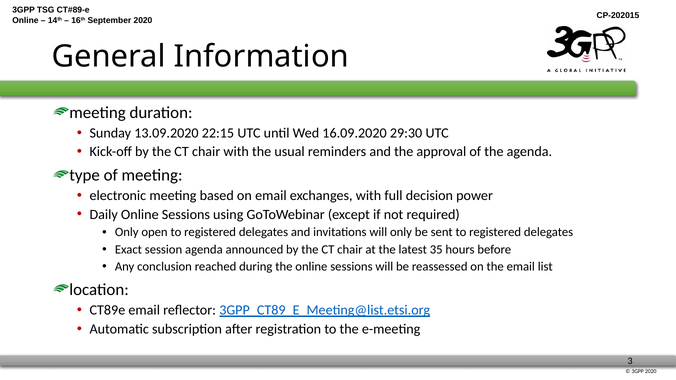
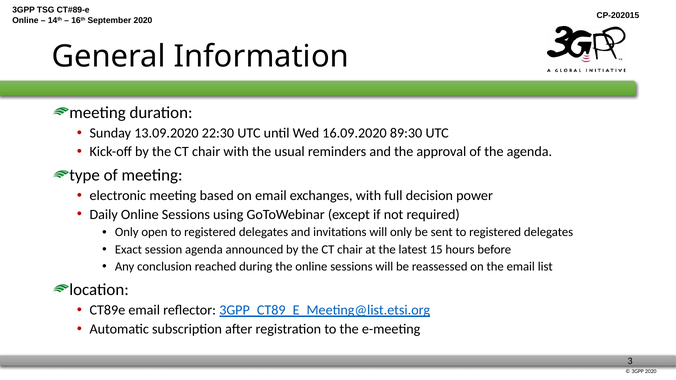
22:15: 22:15 -> 22:30 (218, 133)
29:30: 29:30 -> 89:30 (406, 133)
35: 35 -> 15 (436, 250)
